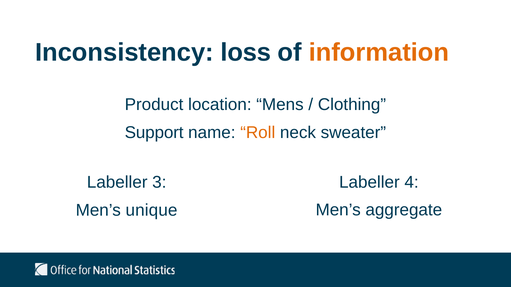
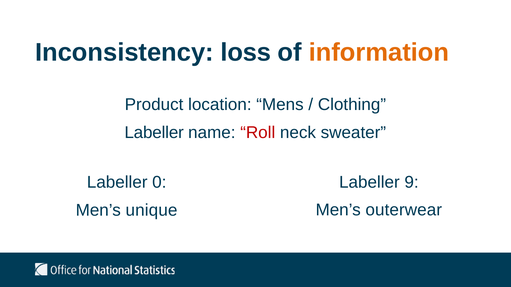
Support: Support -> Labeller (154, 133)
Roll colour: orange -> red (258, 133)
4: 4 -> 9 (412, 183)
3: 3 -> 0 (159, 183)
aggregate: aggregate -> outerwear (404, 210)
